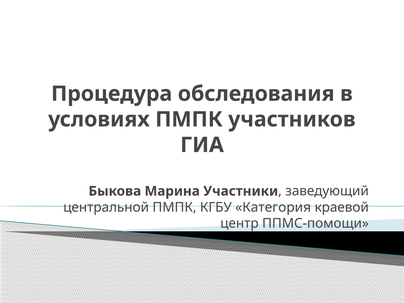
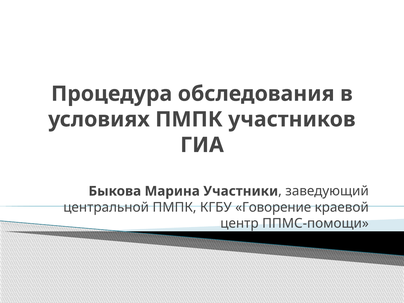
Категория: Категория -> Говорение (273, 207)
